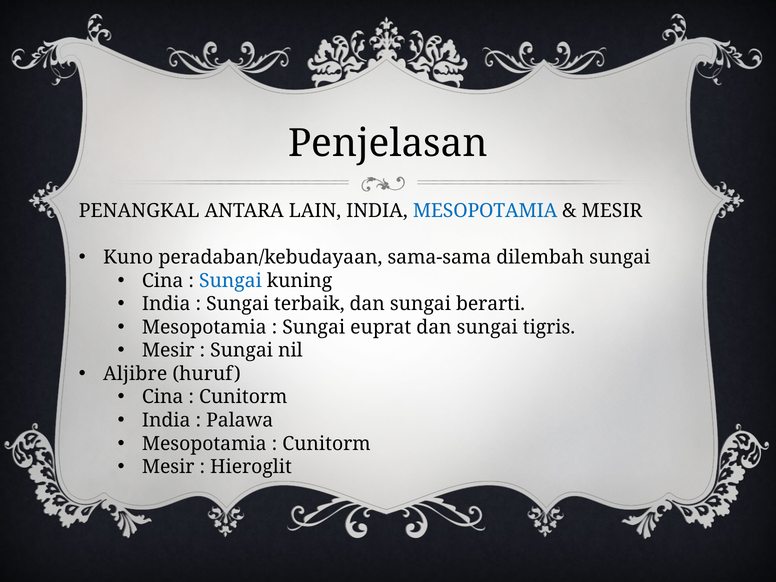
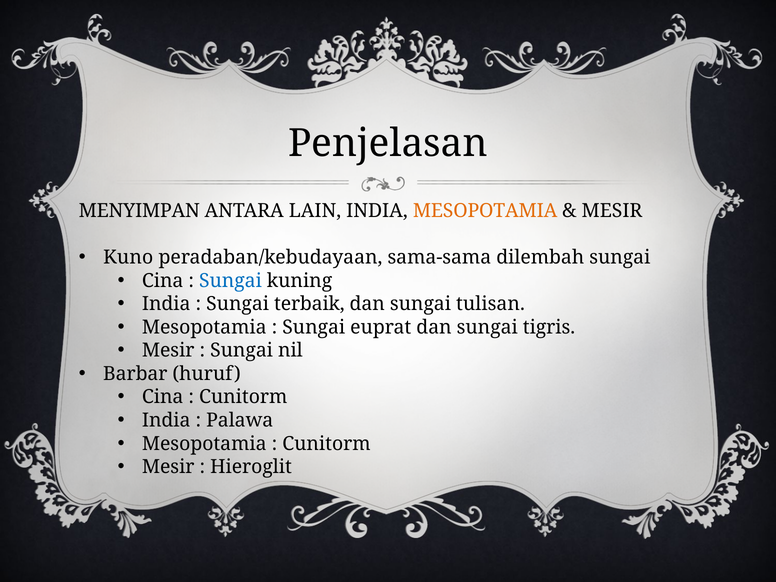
PENANGKAL: PENANGKAL -> MENYIMPAN (139, 211)
MESOPOTAMIA colour: blue -> orange (485, 211)
berarti: berarti -> tulisan (490, 304)
Aljibre: Aljibre -> Barbar (135, 374)
